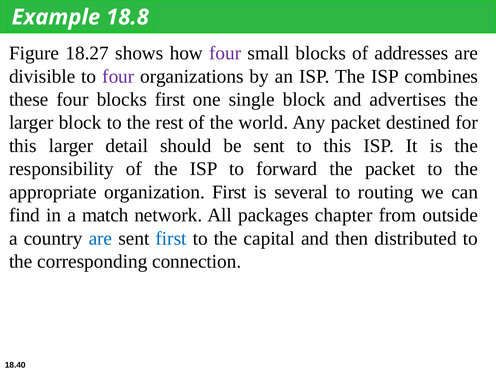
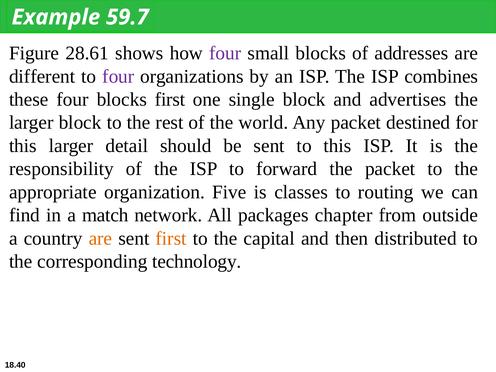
18.8: 18.8 -> 59.7 (127, 17)
18.27: 18.27 -> 28.61 (87, 53)
divisible: divisible -> different (42, 76)
organization First: First -> Five (229, 192)
several: several -> classes (301, 192)
are colour: blue -> orange (100, 238)
first colour: blue -> orange (171, 238)
connection: connection -> technology (197, 262)
